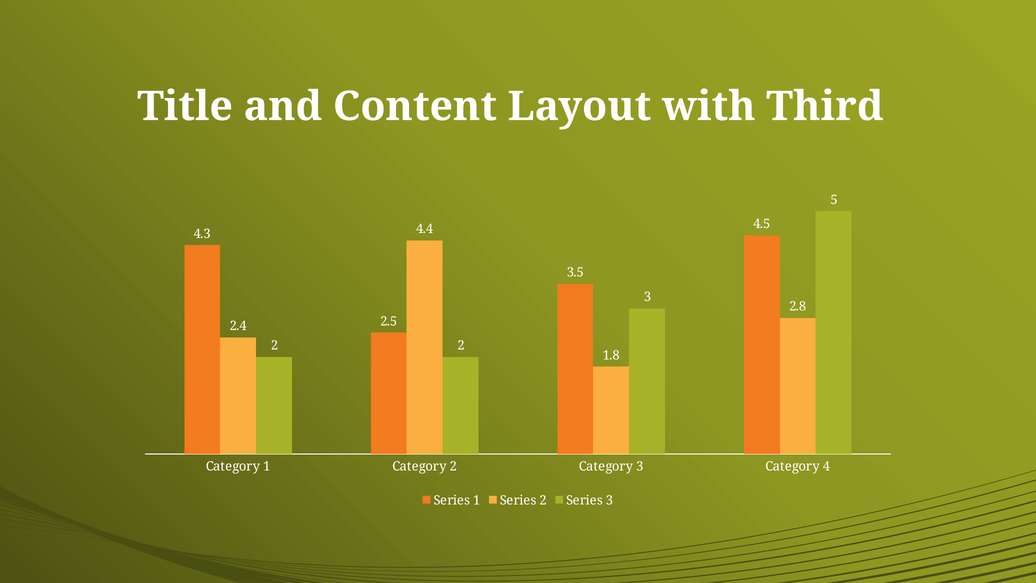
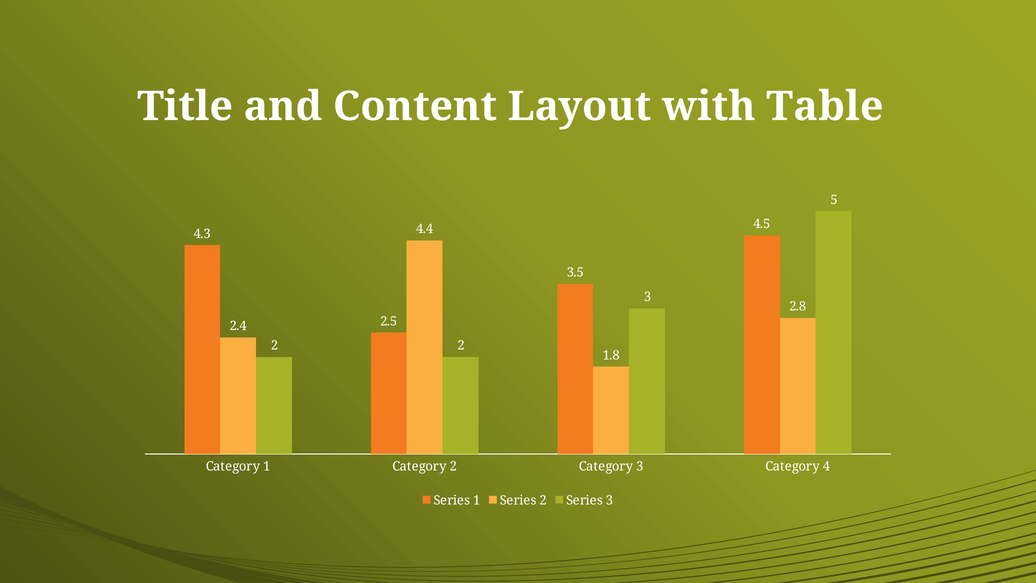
Third: Third -> Table (825, 106)
